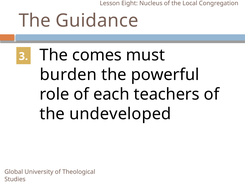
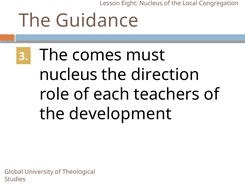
burden: burden -> nucleus (68, 75)
powerful: powerful -> direction (165, 75)
undeveloped: undeveloped -> development (120, 114)
